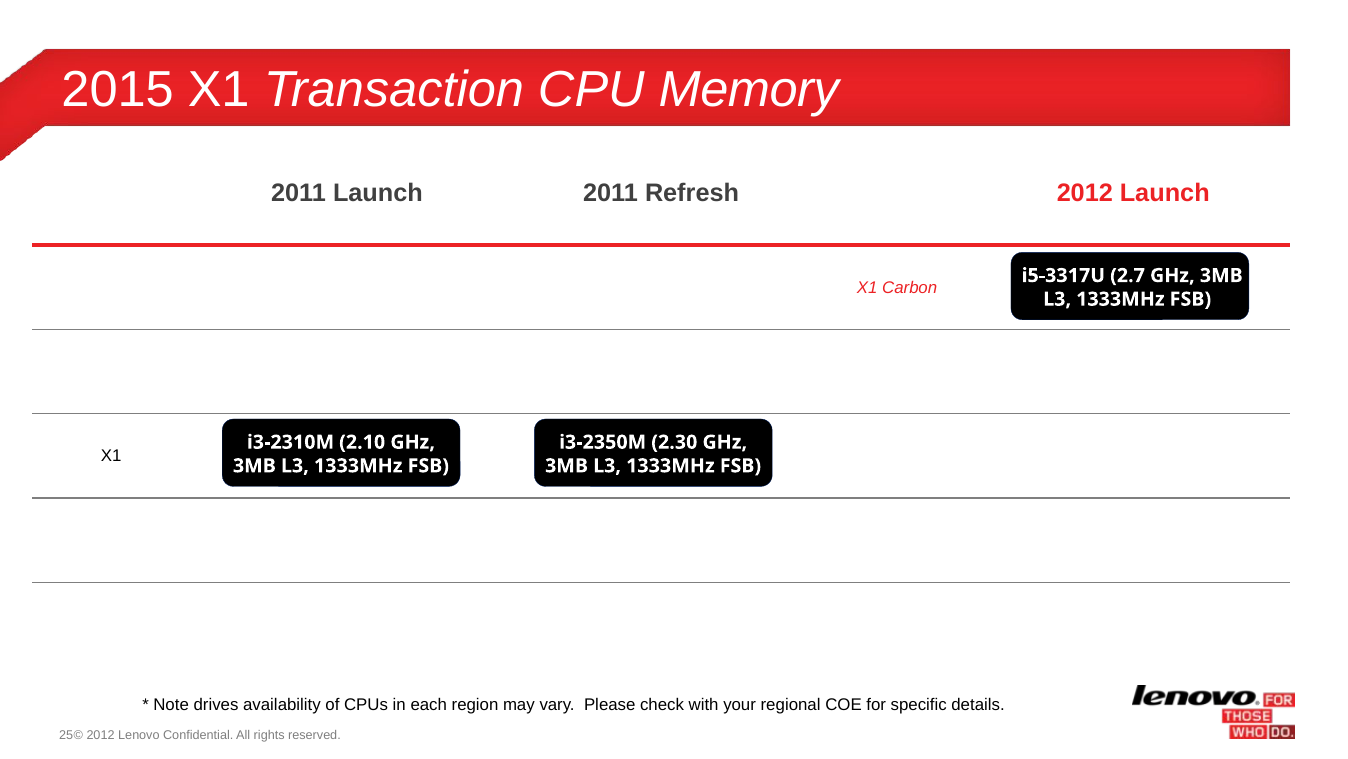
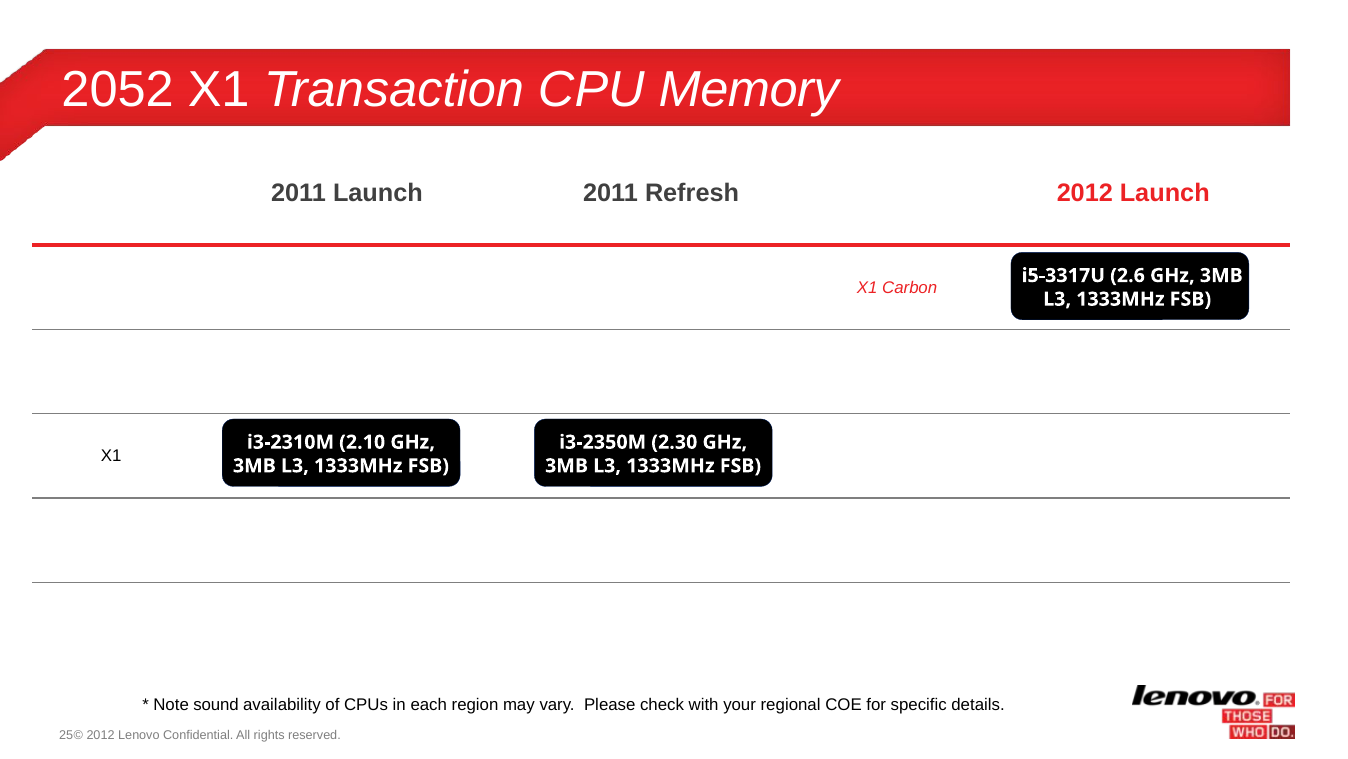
2015: 2015 -> 2052 (118, 90)
2.7: 2.7 -> 2.6 (1128, 275)
drives: drives -> sound (216, 704)
